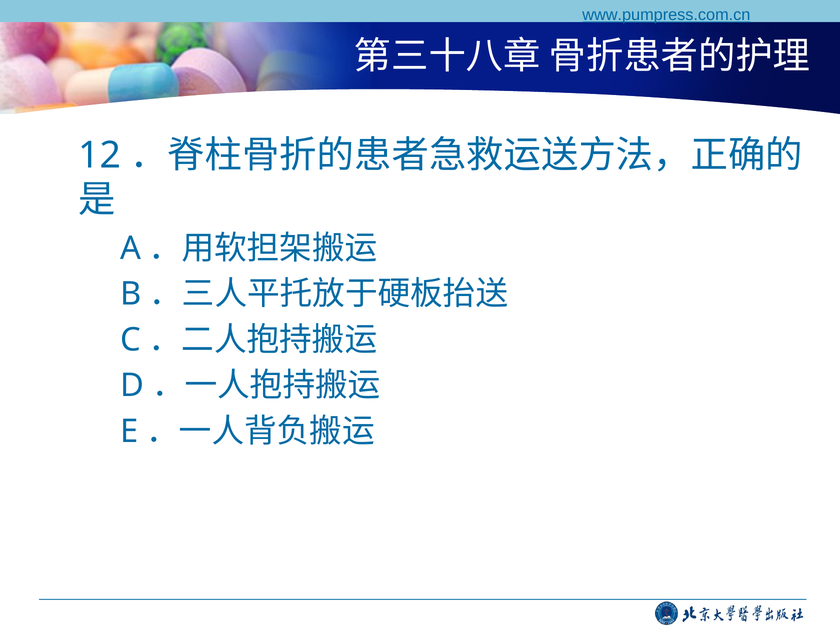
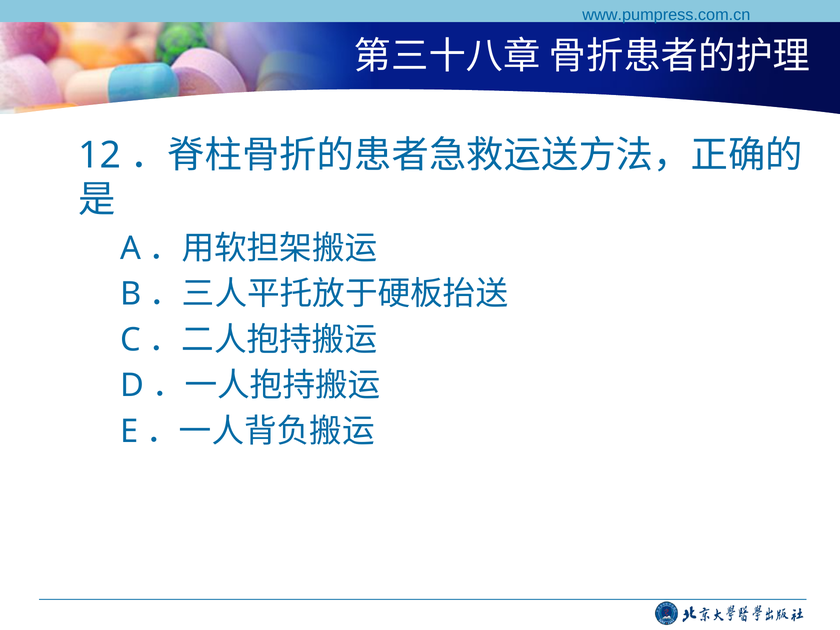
www.pumpress.com.cn underline: present -> none (666, 15)
